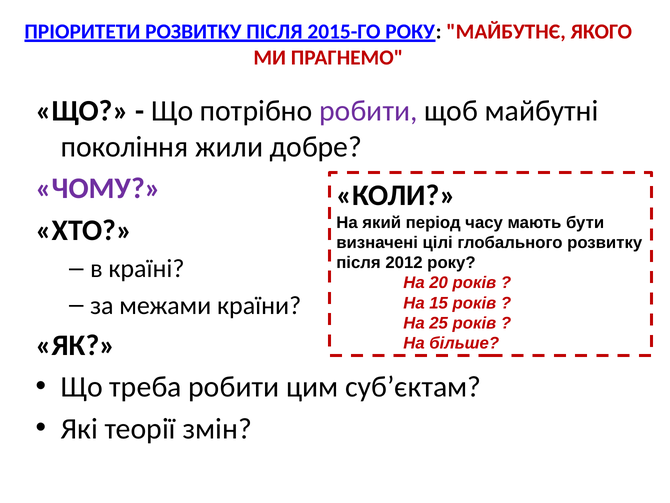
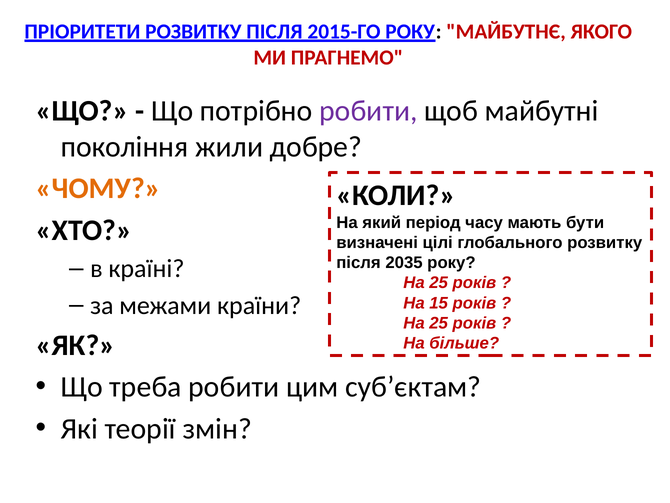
ЧОМУ colour: purple -> orange (98, 188)
2012: 2012 -> 2035 (404, 263)
20: 20 -> 25 (439, 283)
